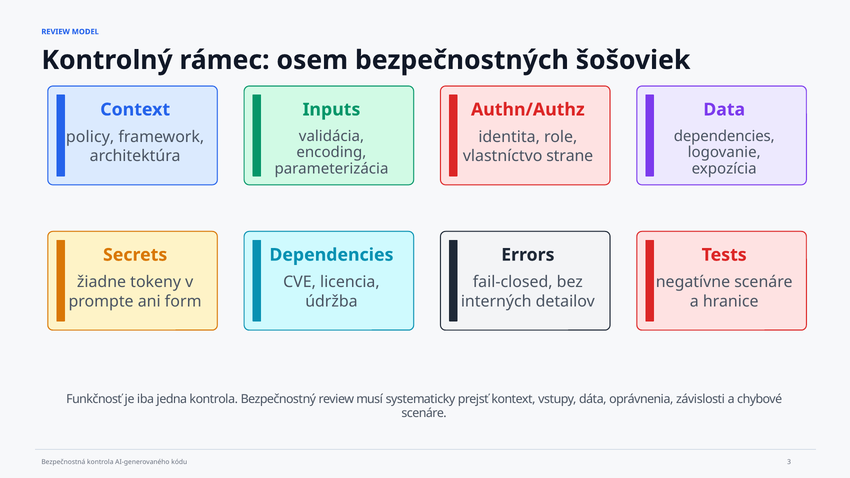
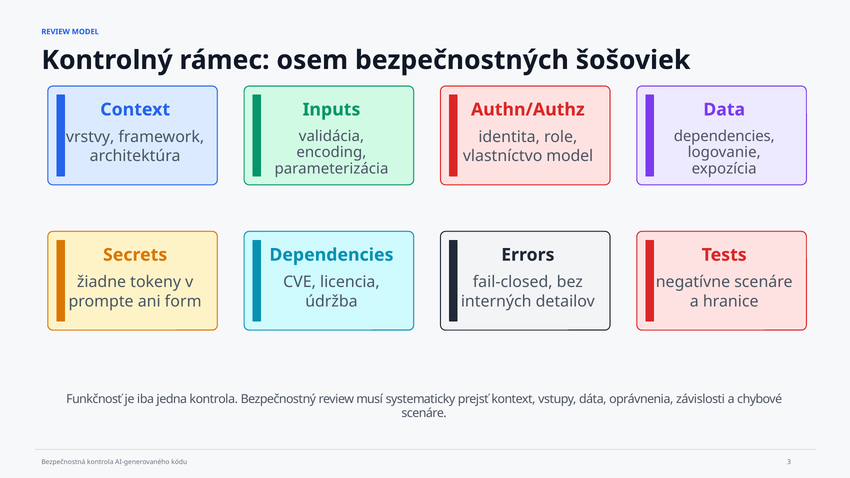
policy: policy -> vrstvy (90, 137)
vlastníctvo strane: strane -> model (570, 156)
